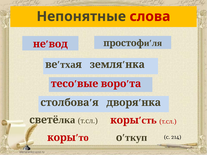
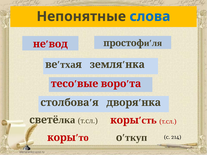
слова colour: red -> blue (150, 16)
